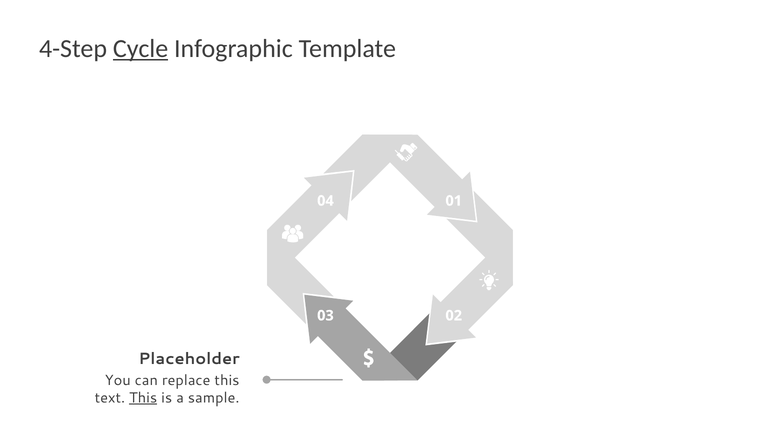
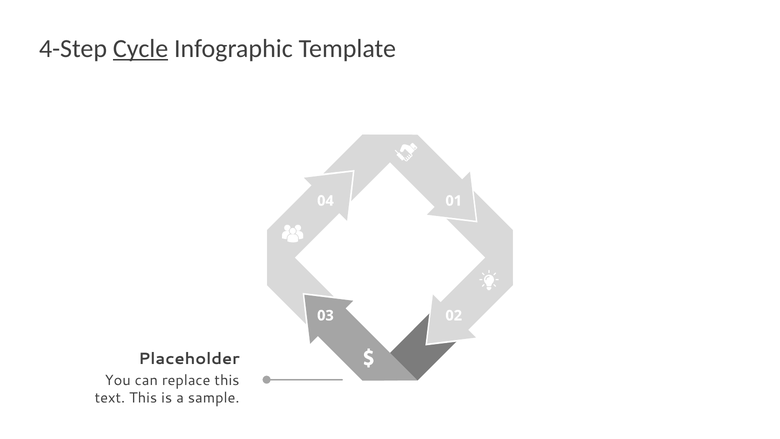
This underline: present -> none (143, 398)
